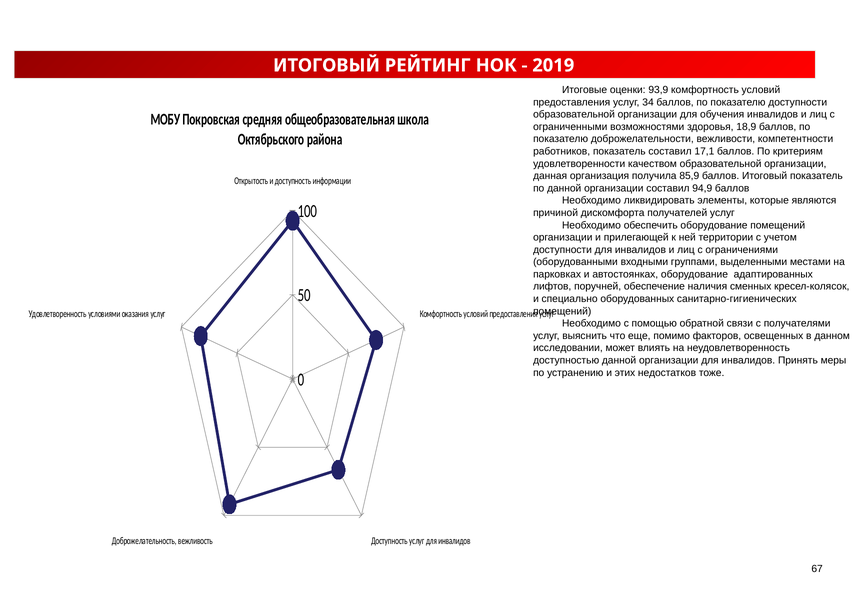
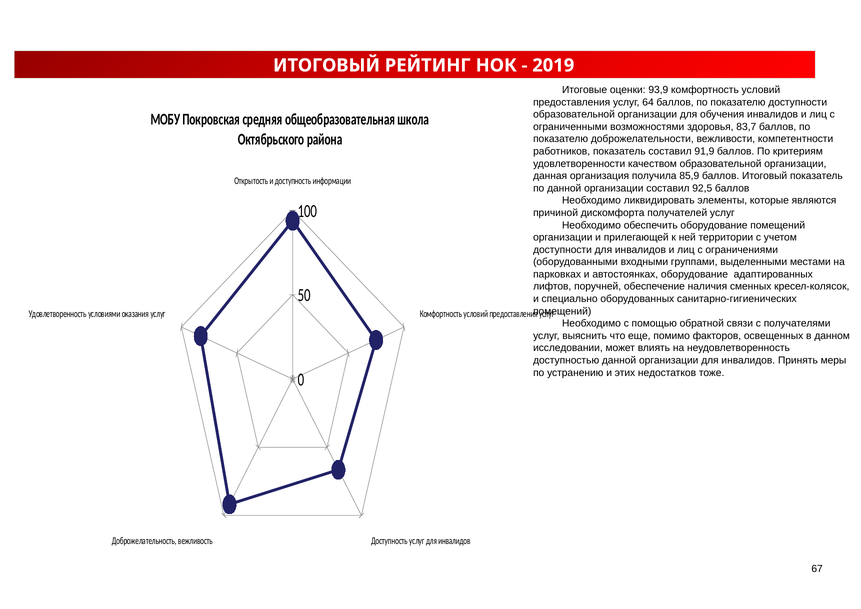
34: 34 -> 64 (648, 102)
18,9: 18,9 -> 83,7 (746, 127)
17,1: 17,1 -> 91,9 (704, 151)
94,9: 94,9 -> 92,5 (702, 188)
